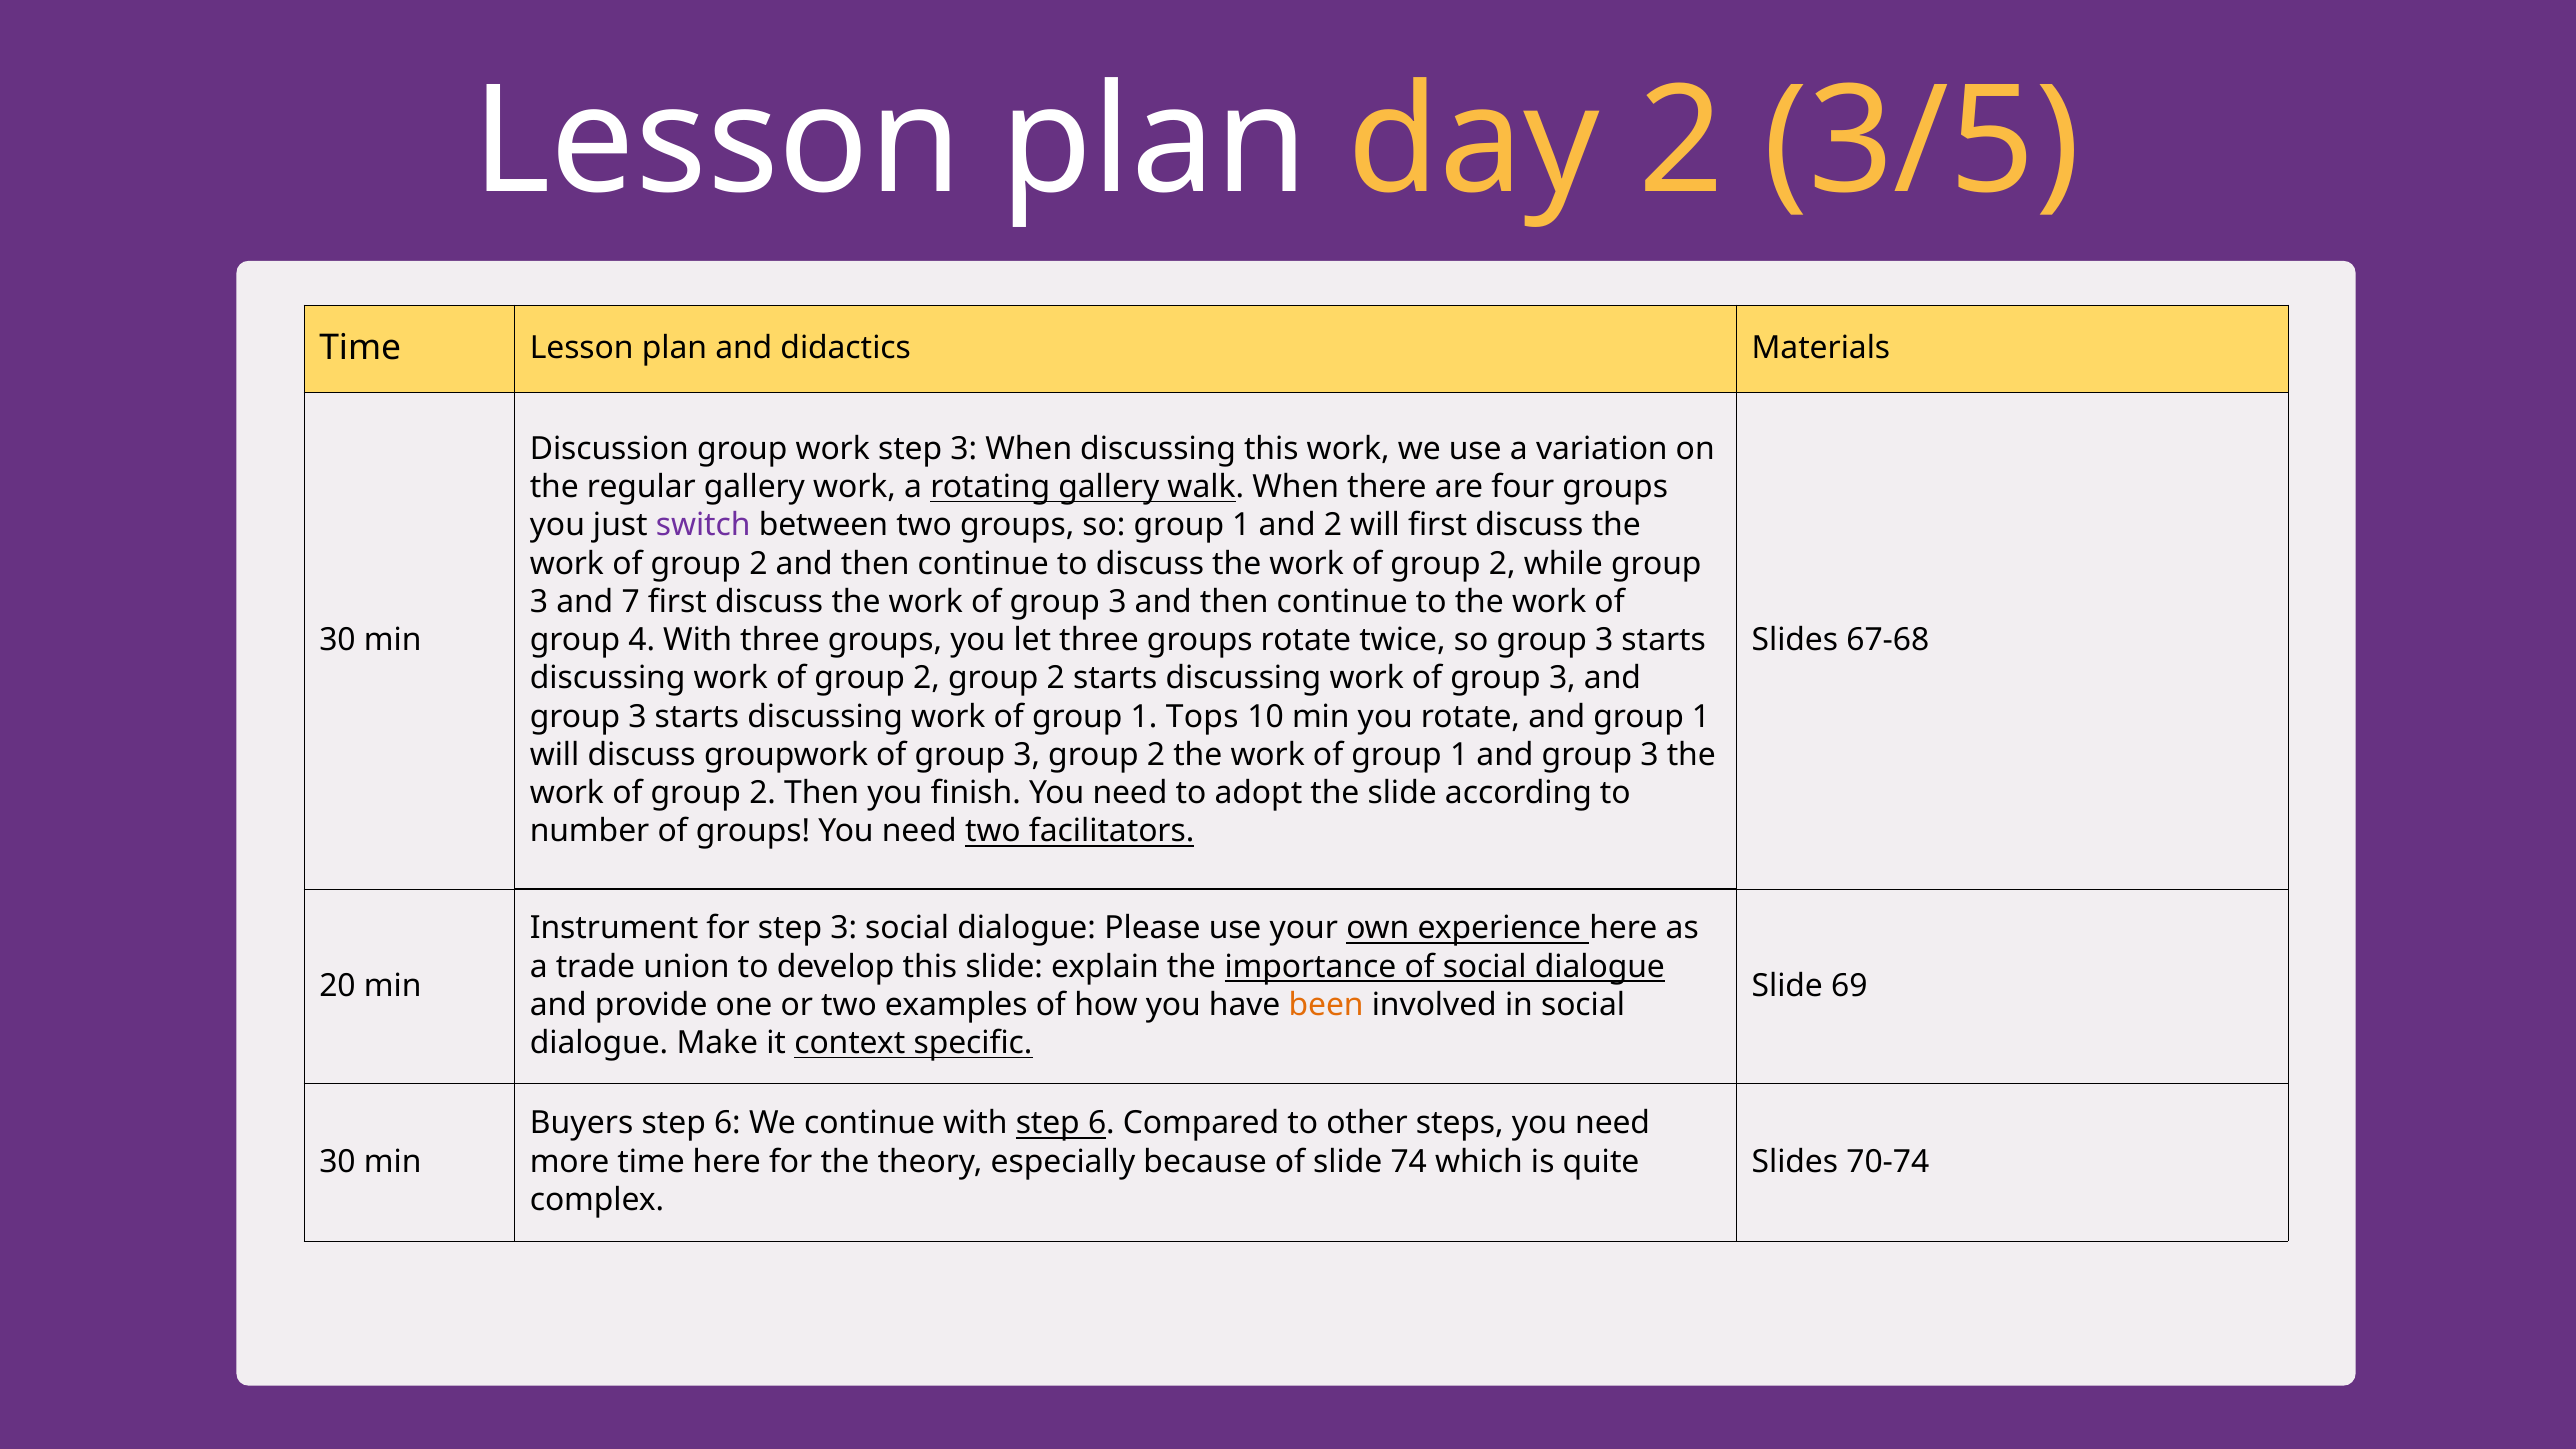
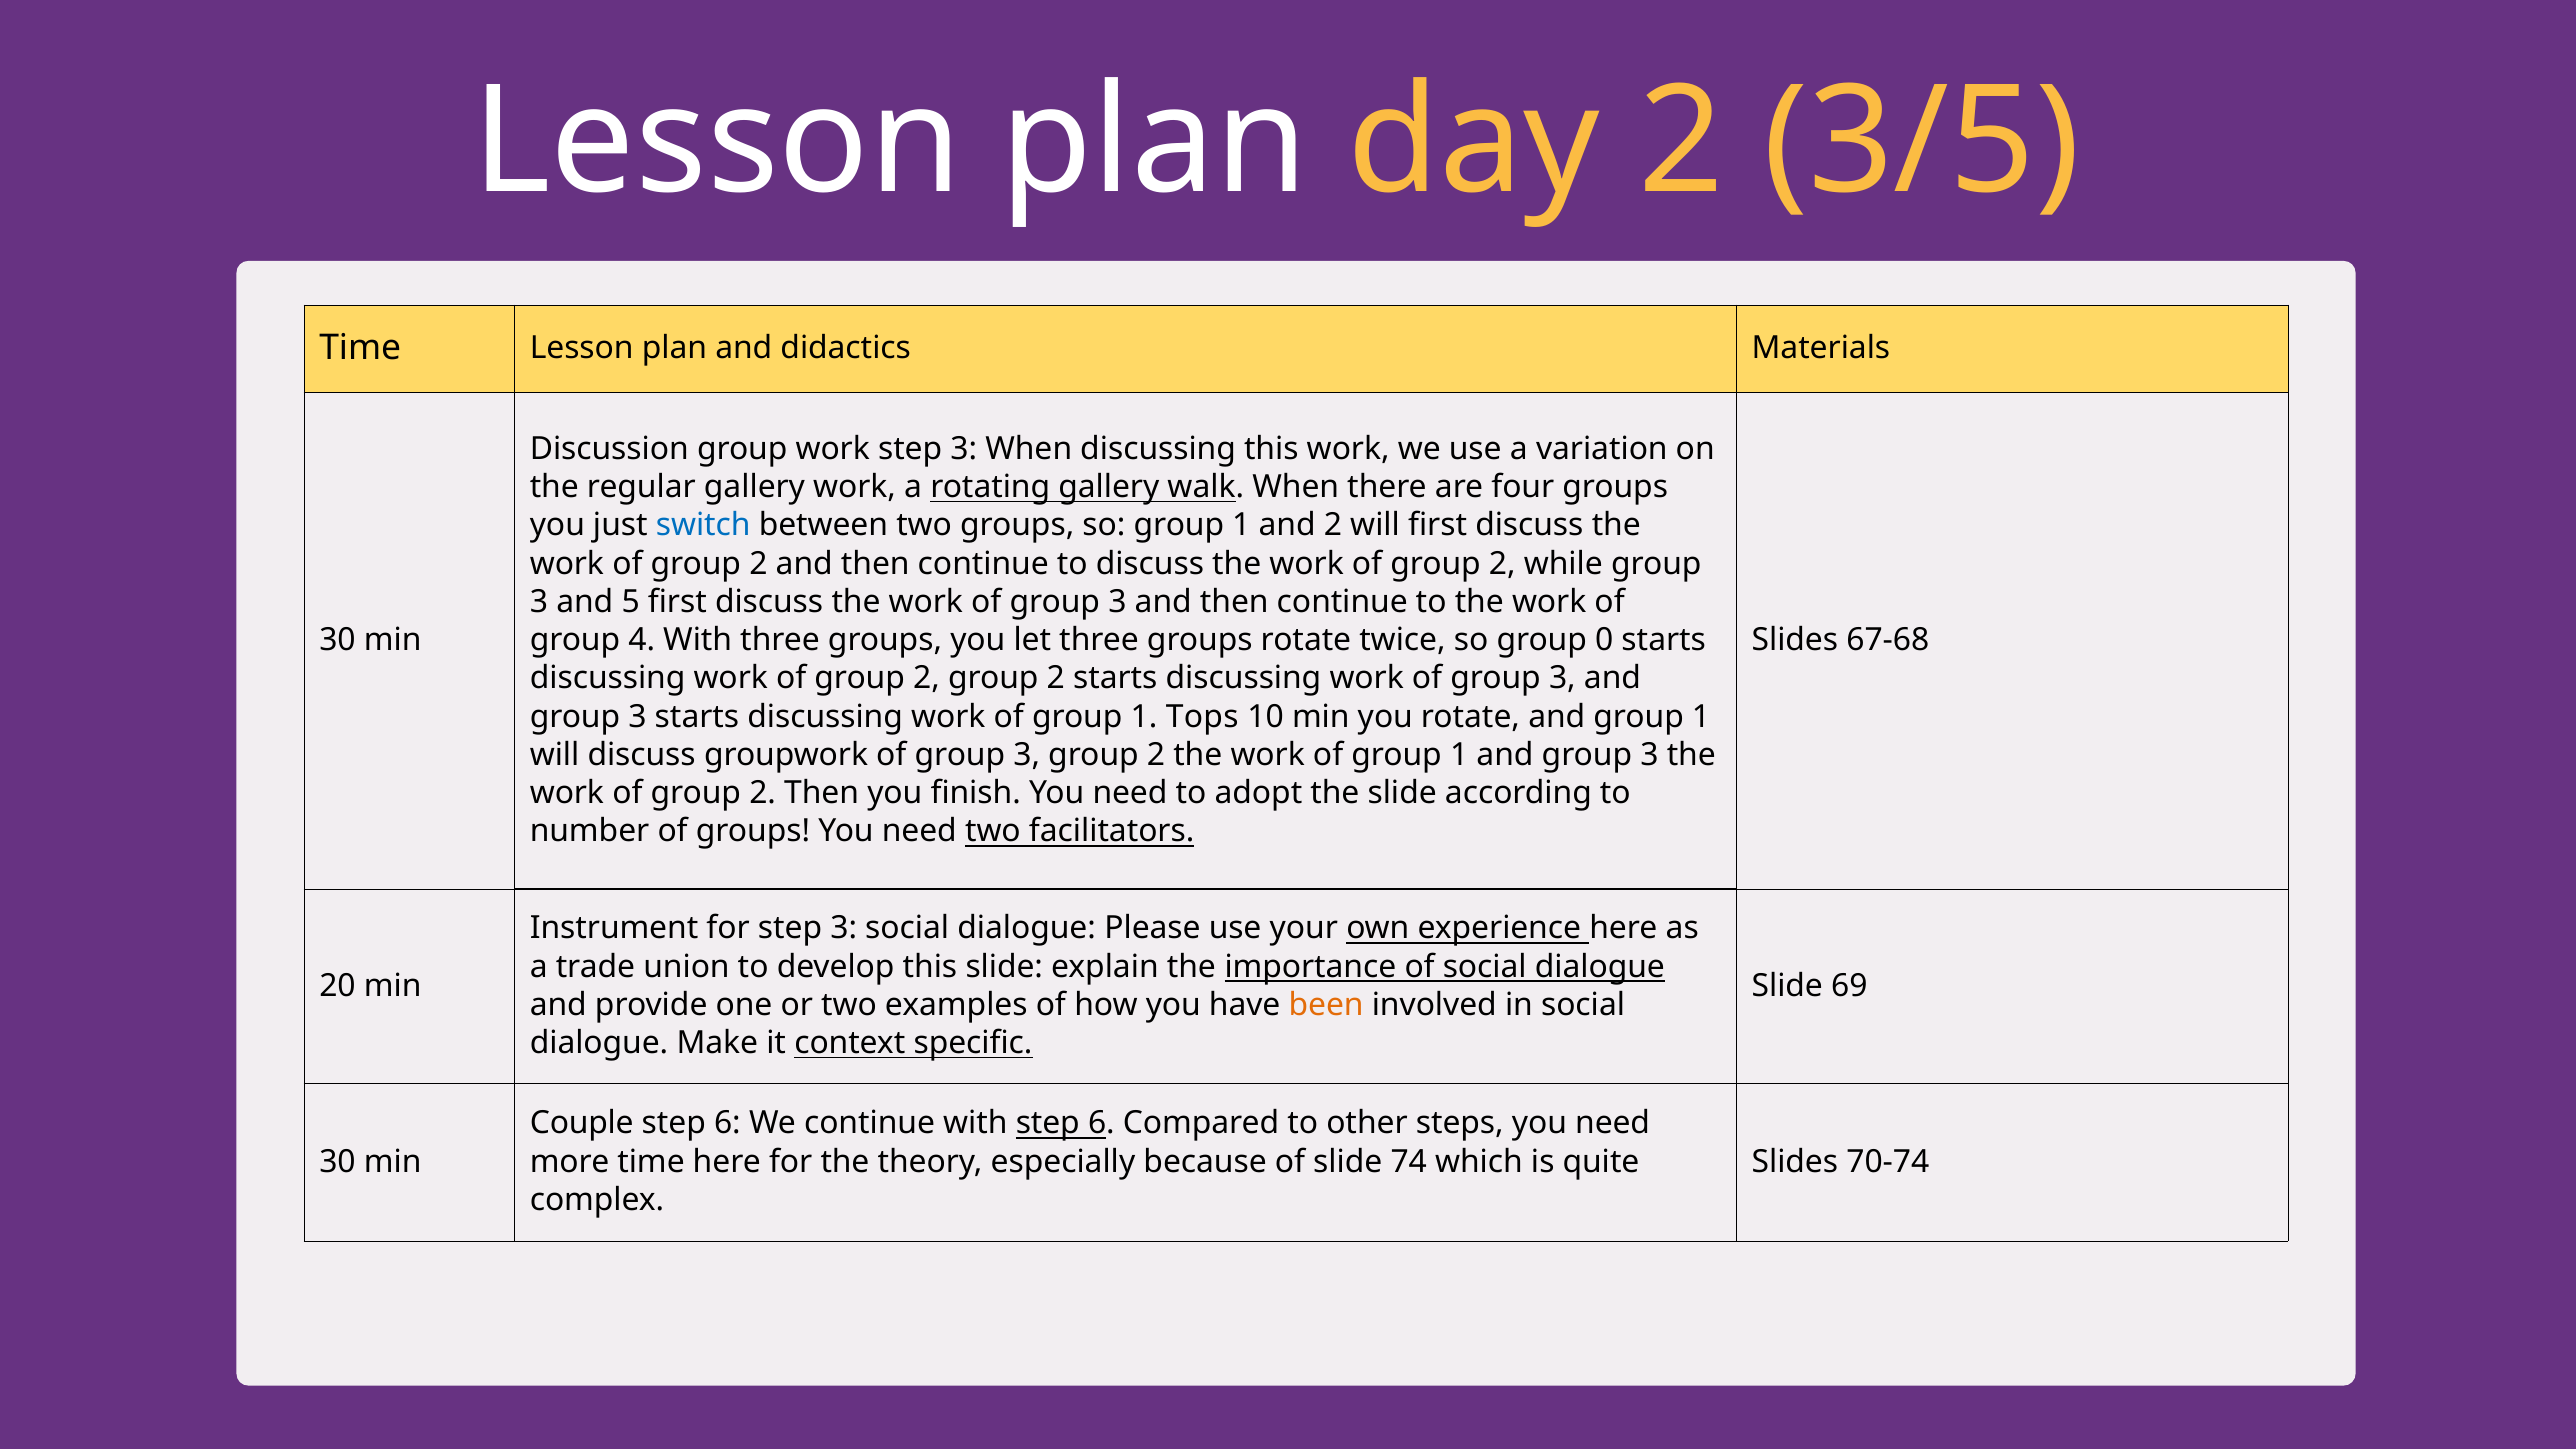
switch colour: purple -> blue (703, 525)
7: 7 -> 5 (631, 602)
so group 3: 3 -> 0 (1604, 640)
Buyers: Buyers -> Couple (582, 1123)
